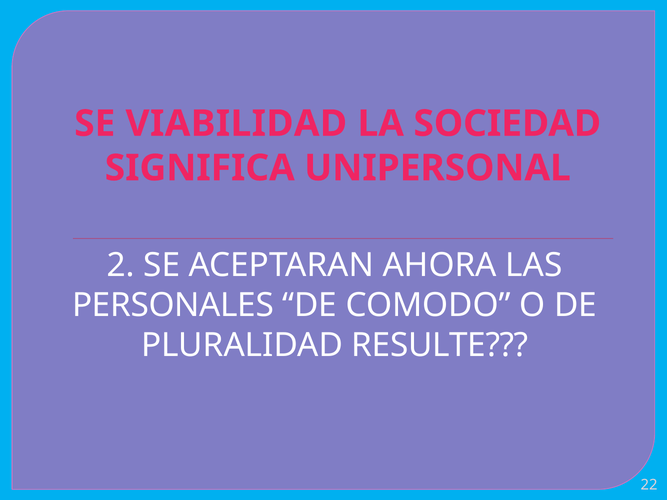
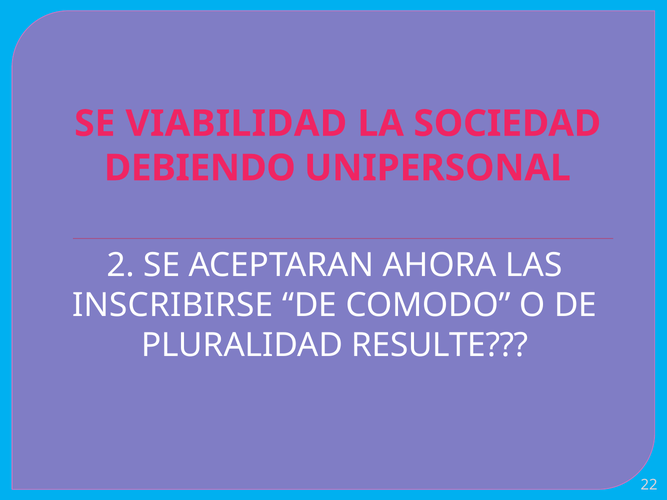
SIGNIFICA: SIGNIFICA -> DEBIENDO (200, 168)
PERSONALES: PERSONALES -> INSCRIBIRSE (173, 305)
